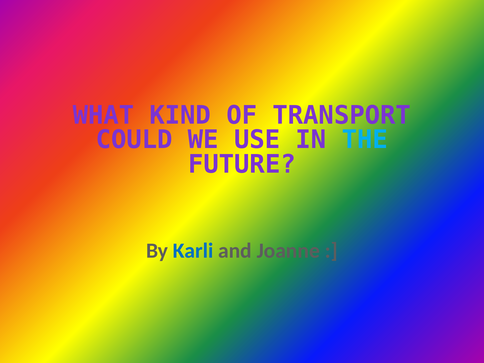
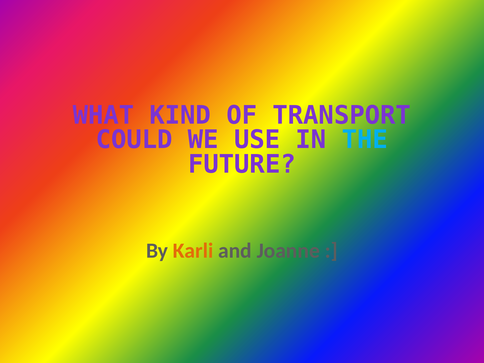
Karli colour: blue -> orange (193, 251)
